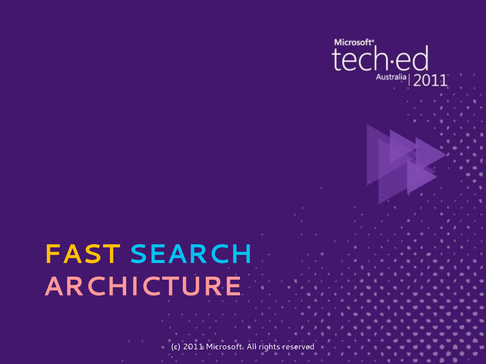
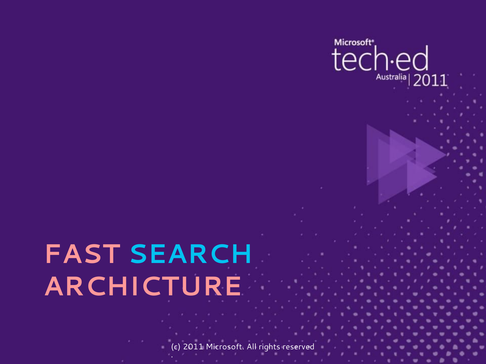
FAST colour: yellow -> pink (82, 255)
